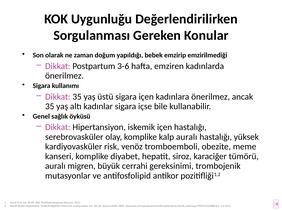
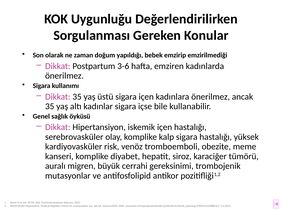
kalp auralı: auralı -> sigara (187, 137)
